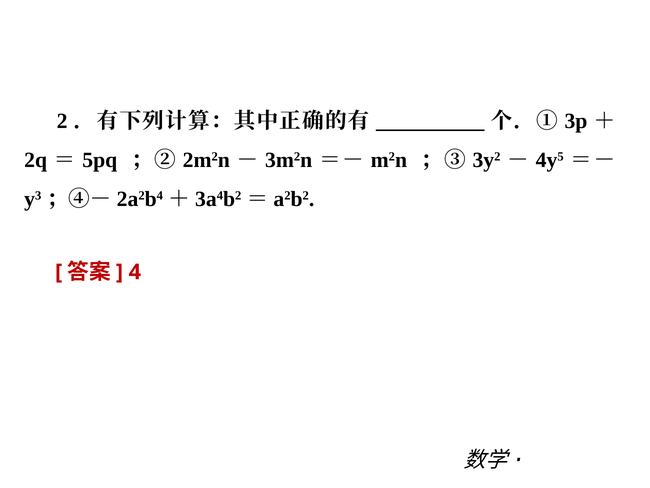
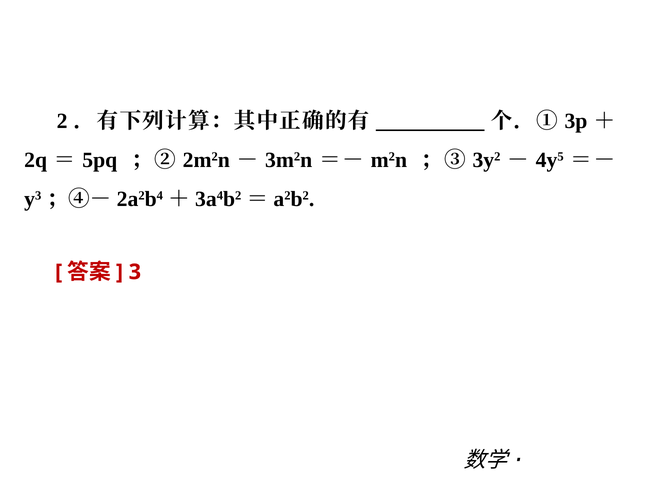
4: 4 -> 3 (135, 272)
